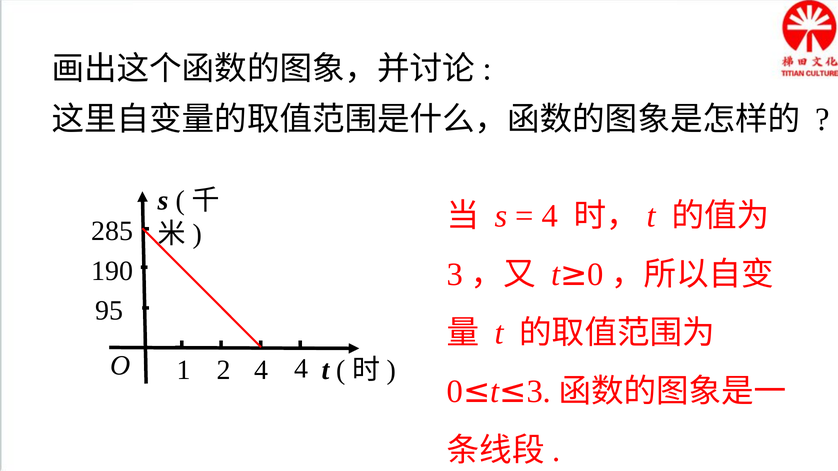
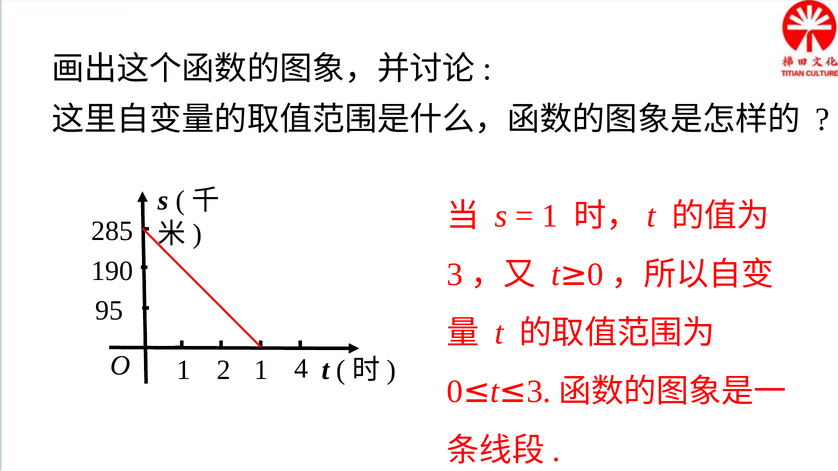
4: 4 -> 1 (550, 216)
2 4: 4 -> 1 (261, 370)
